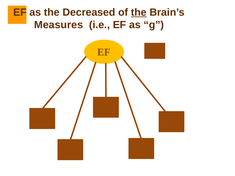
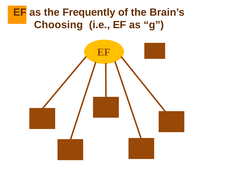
Decreased: Decreased -> Frequently (89, 12)
the underline: present -> none (139, 12)
Measures: Measures -> Choosing (59, 25)
